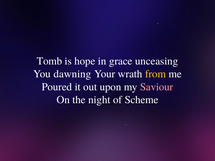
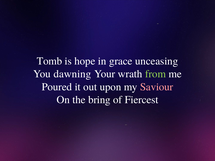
from colour: yellow -> light green (155, 74)
night: night -> bring (99, 100)
Scheme: Scheme -> Fiercest (142, 100)
